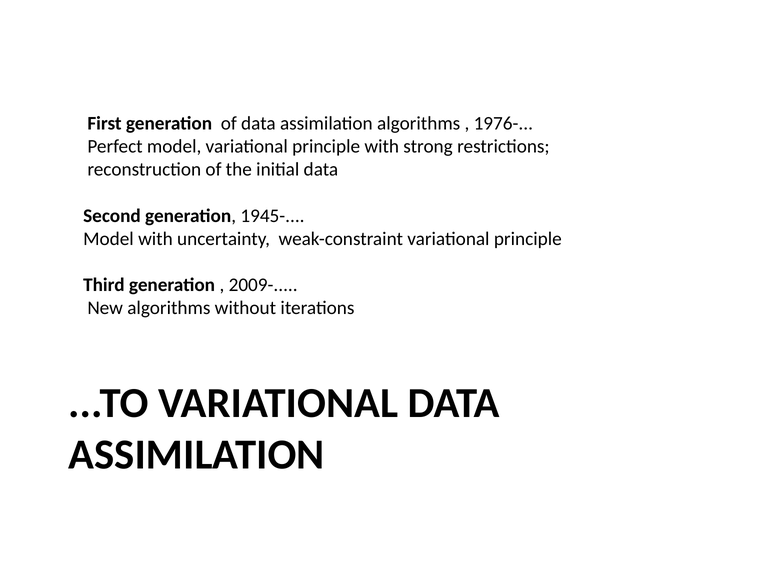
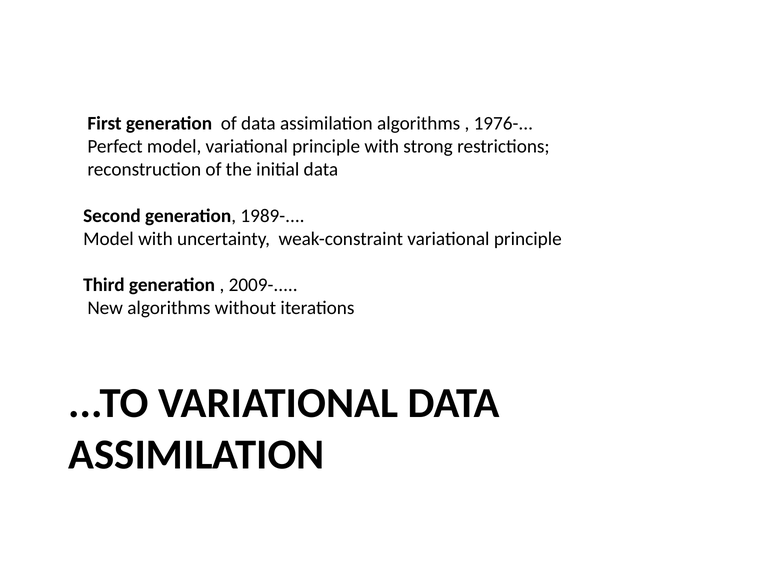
1945-: 1945- -> 1989- (273, 216)
